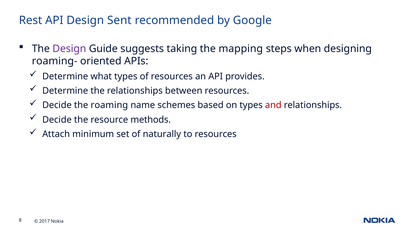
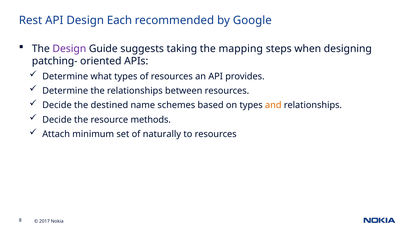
Sent: Sent -> Each (119, 20)
roaming-: roaming- -> patching- (55, 61)
roaming: roaming -> destined (109, 105)
and colour: red -> orange (273, 105)
